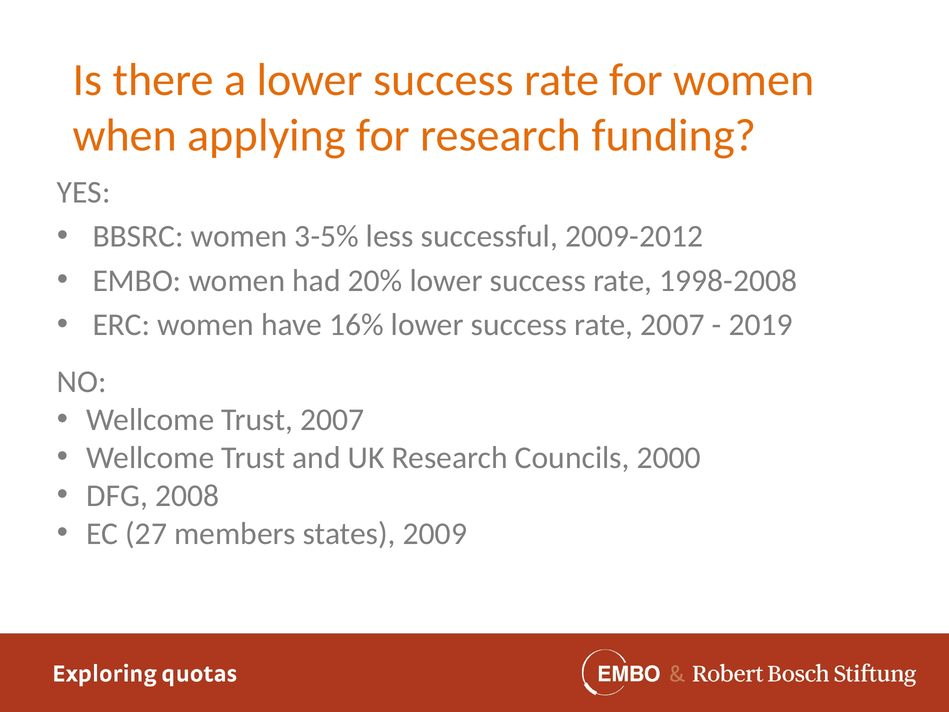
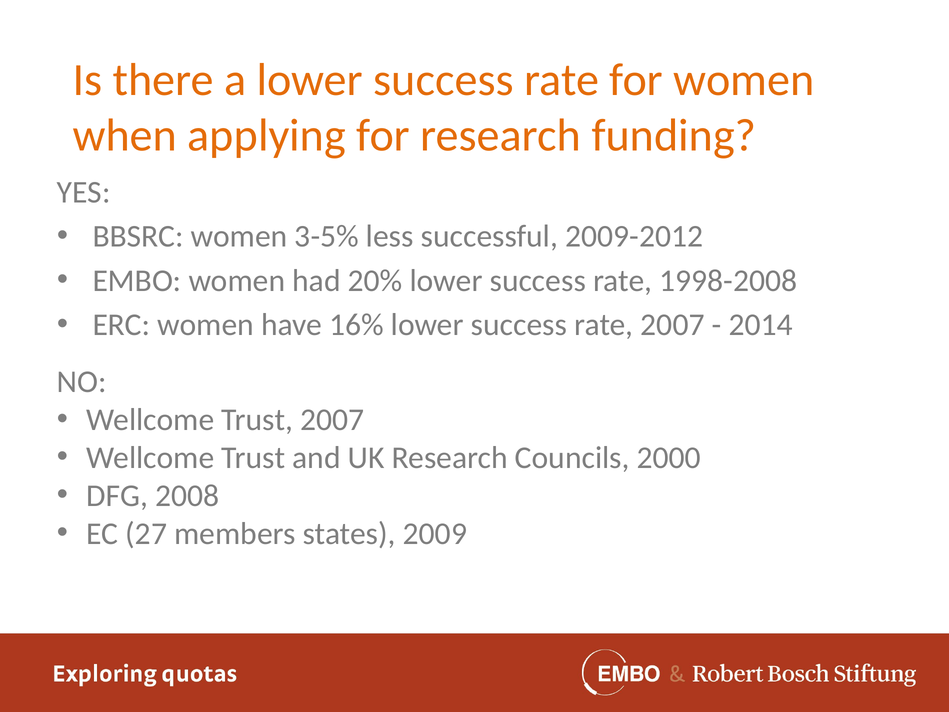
2019: 2019 -> 2014 (761, 325)
